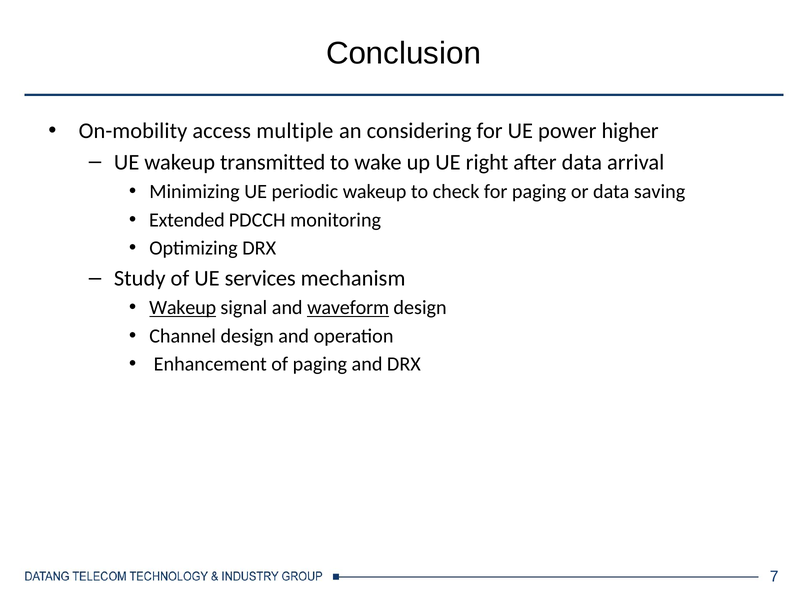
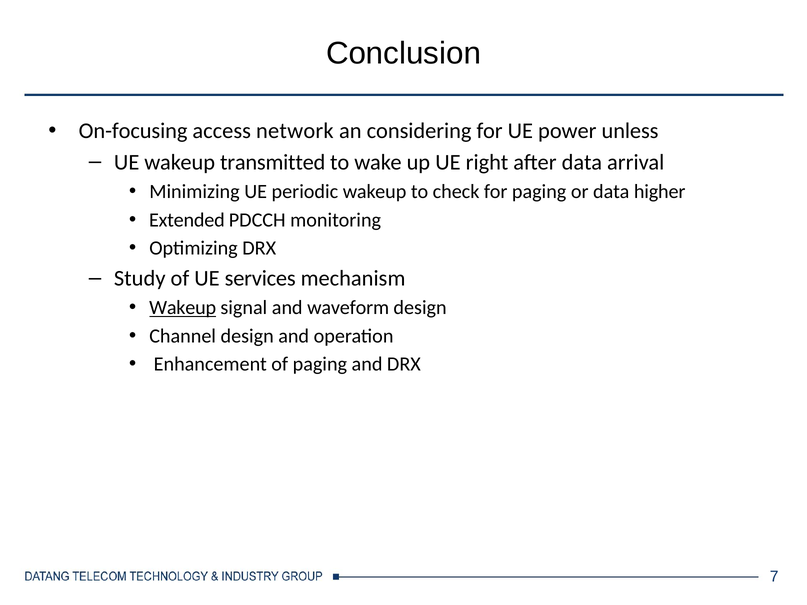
On-mobility: On-mobility -> On-focusing (133, 131)
multiple: multiple -> network (295, 131)
higher: higher -> unless (630, 131)
saving: saving -> higher (660, 192)
waveform underline: present -> none (348, 308)
